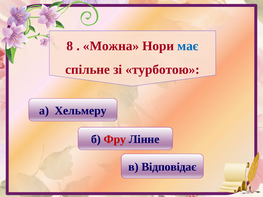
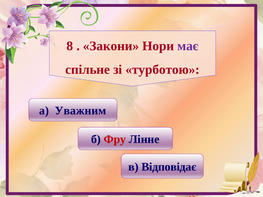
Можна: Можна -> Закони (111, 46)
має colour: blue -> purple (188, 46)
Хельмеру: Хельмеру -> Уважним (81, 111)
